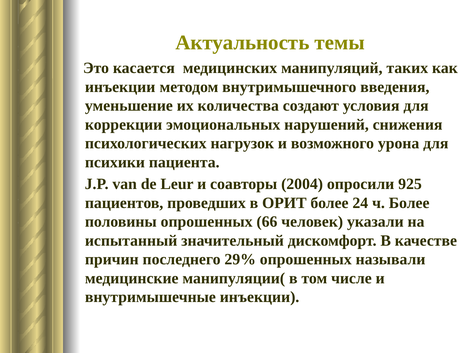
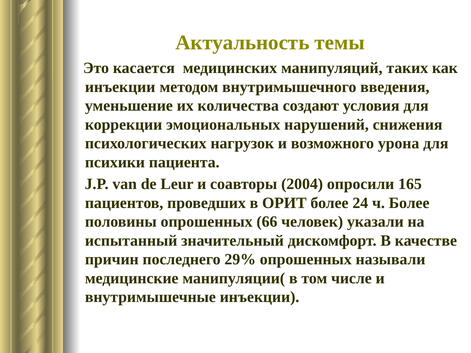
925: 925 -> 165 (410, 184)
